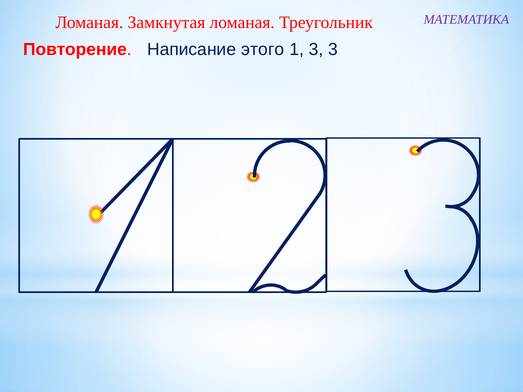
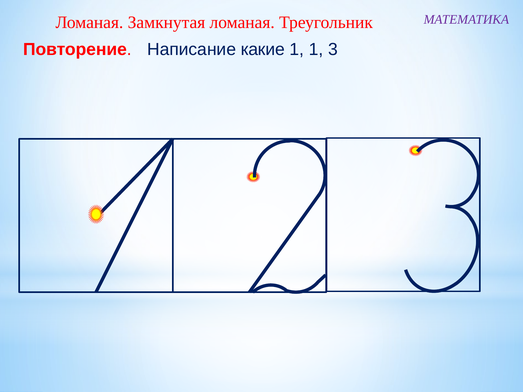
этого: этого -> какие (263, 50)
1 3: 3 -> 1 (316, 50)
